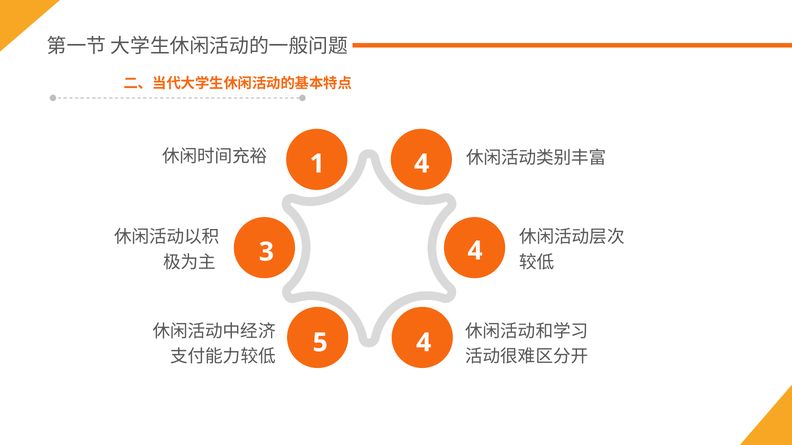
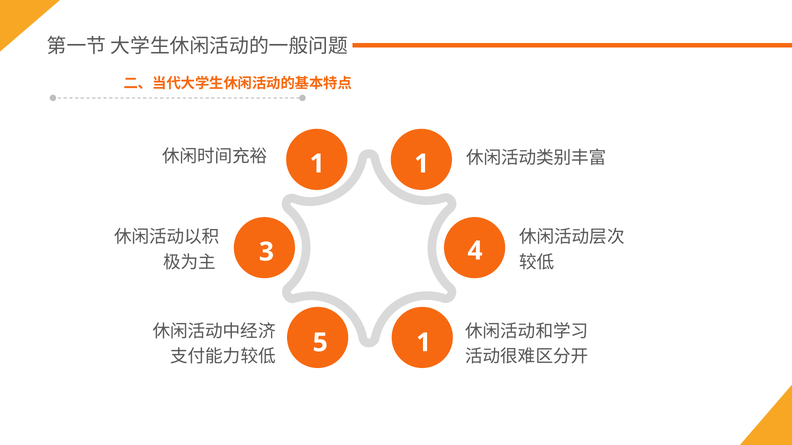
1 4: 4 -> 1 (422, 164)
5 4: 4 -> 1 (424, 343)
